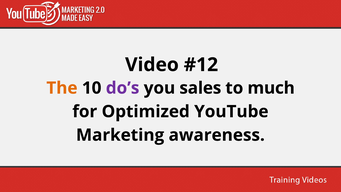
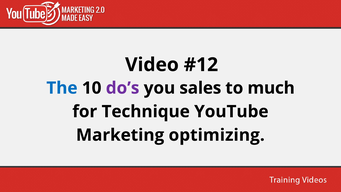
The colour: orange -> blue (62, 88)
Optimized: Optimized -> Technique (146, 111)
awareness: awareness -> optimizing (217, 135)
